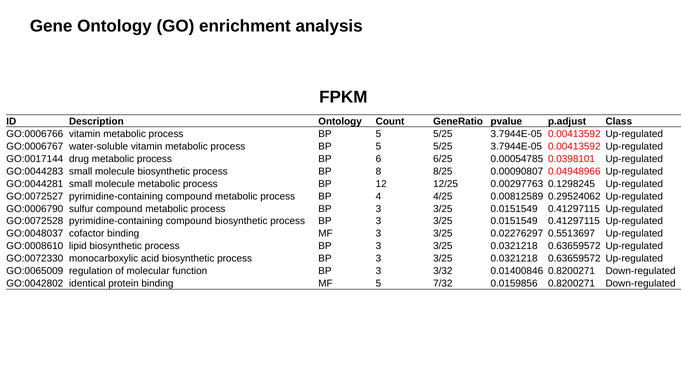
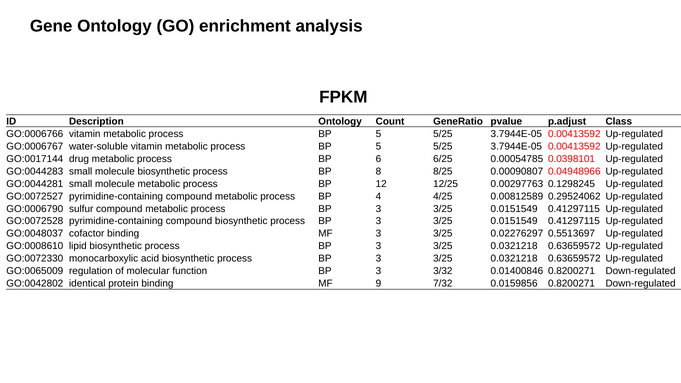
MF 5: 5 -> 9 (378, 284)
